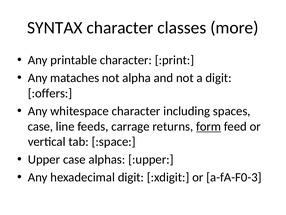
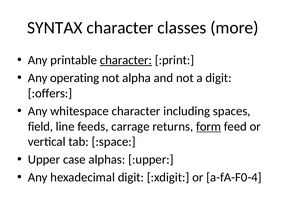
character underline: none -> present (126, 60)
mataches: mataches -> operating (75, 78)
case: case -> field (40, 126)
a-fA-F0-3: a-fA-F0-3 -> a-fA-F0-4 (234, 177)
